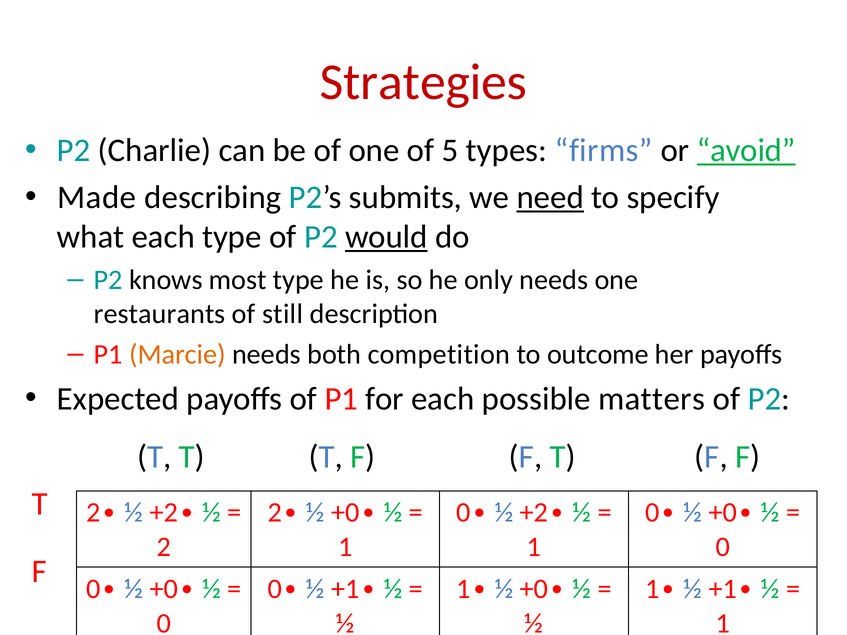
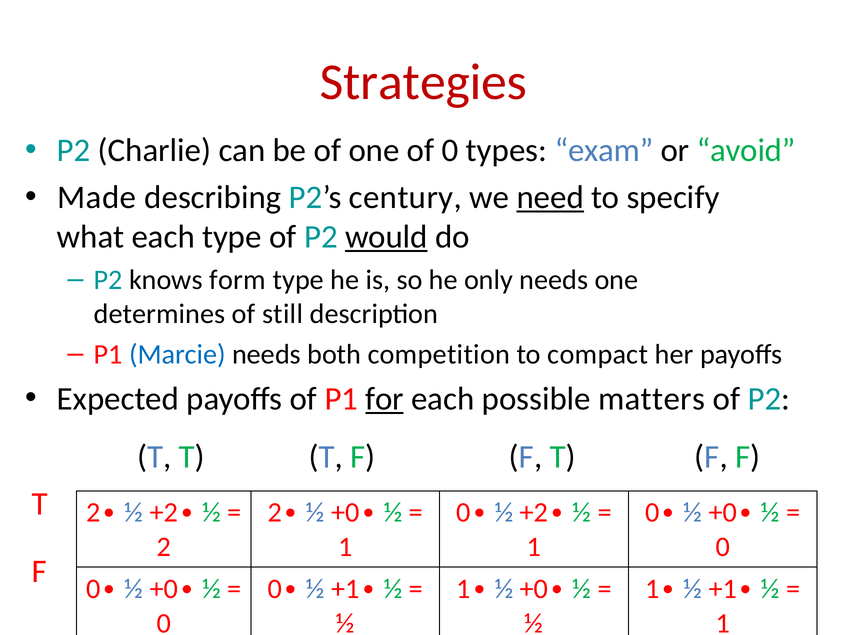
of 5: 5 -> 0 (450, 150)
firms: firms -> exam (604, 150)
avoid underline: present -> none (746, 150)
submits: submits -> century (405, 198)
most: most -> form (238, 280)
restaurants: restaurants -> determines (160, 314)
Marcie colour: orange -> blue (177, 354)
outcome: outcome -> compact (598, 354)
for underline: none -> present (385, 399)
